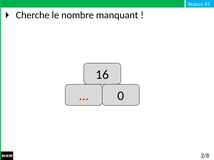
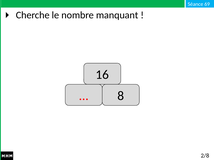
0: 0 -> 8 (121, 96)
